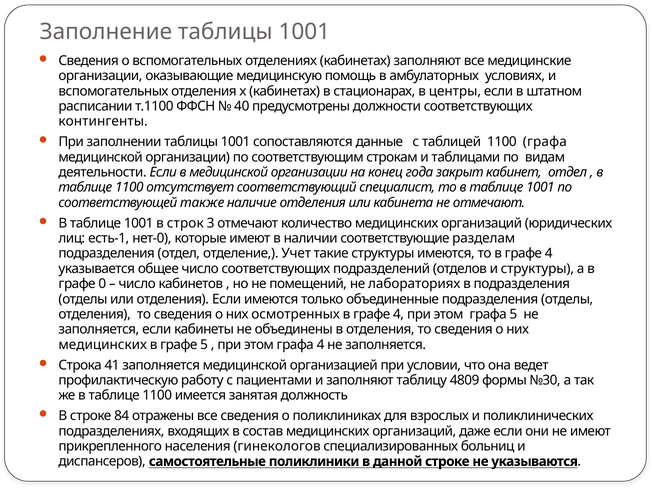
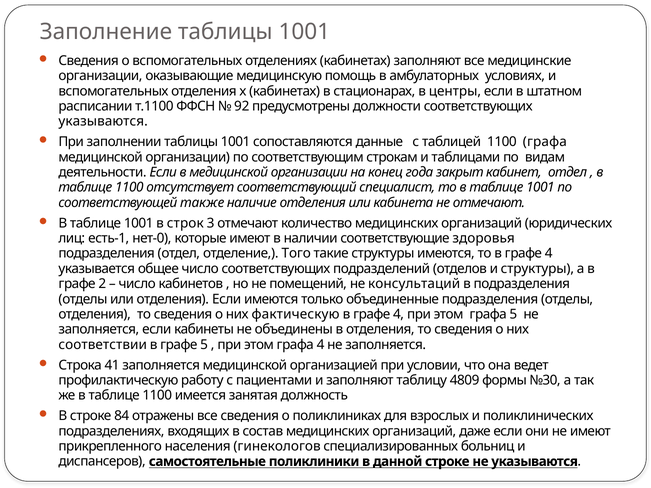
40: 40 -> 92 (242, 106)
контингенты: контингенты -> указываются (103, 121)
разделам: разделам -> здоровья (484, 238)
Учет: Учет -> Того (296, 254)
0: 0 -> 2 (102, 284)
лабораториях: лабораториях -> консультаций (414, 284)
осмотренных: осмотренных -> фактическую (296, 314)
медицинских: медицинских -> соответствии (103, 345)
